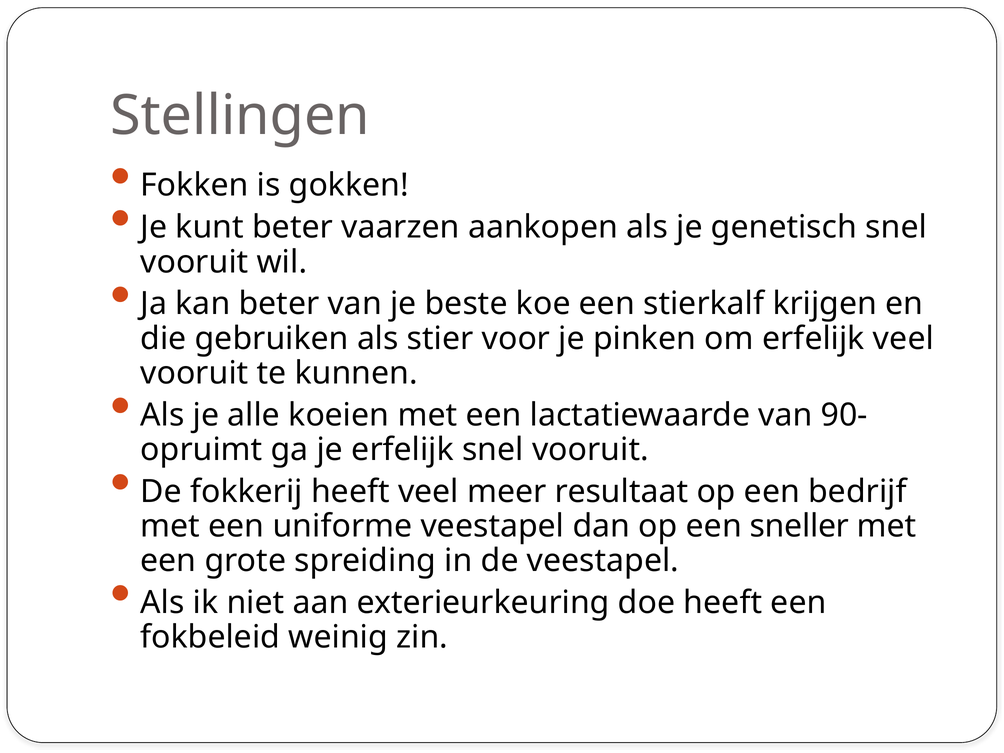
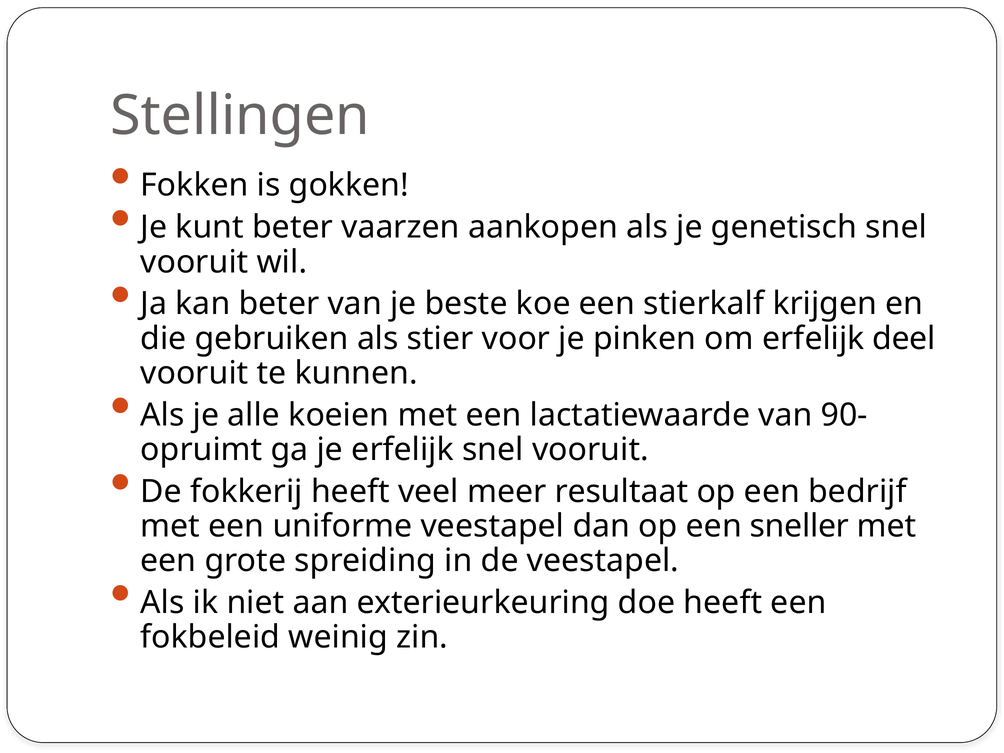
erfelijk veel: veel -> deel (904, 338)
